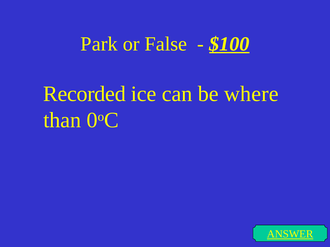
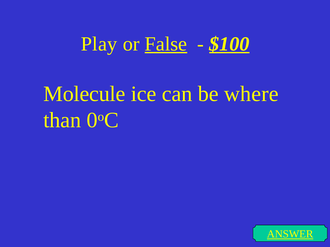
Park: Park -> Play (99, 44)
False underline: none -> present (166, 44)
Recorded: Recorded -> Molecule (84, 94)
